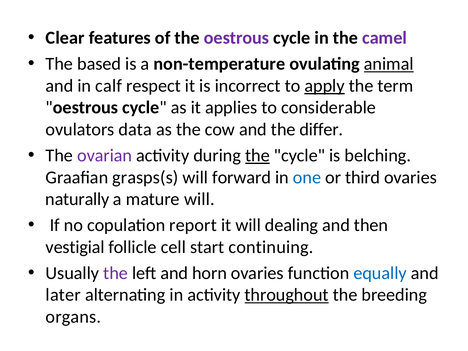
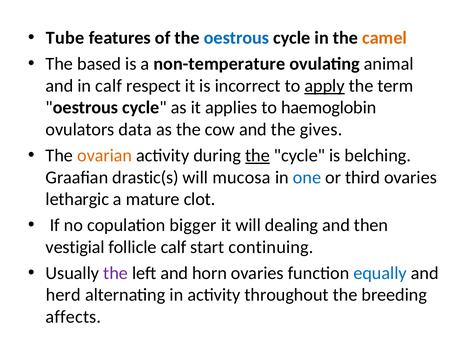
Clear: Clear -> Tube (65, 38)
oestrous colour: purple -> blue (237, 38)
camel colour: purple -> orange (385, 38)
animal underline: present -> none (389, 64)
considerable: considerable -> haemoglobin (329, 108)
differ: differ -> gives (321, 130)
ovarian colour: purple -> orange (105, 156)
grasps(s: grasps(s -> drastic(s (145, 177)
forward: forward -> mucosa (242, 177)
naturally: naturally -> lethargic (77, 199)
mature will: will -> clot (200, 199)
report: report -> bigger (193, 225)
follicle cell: cell -> calf (174, 247)
later: later -> herd (63, 295)
throughout underline: present -> none (287, 295)
organs: organs -> affects (73, 317)
